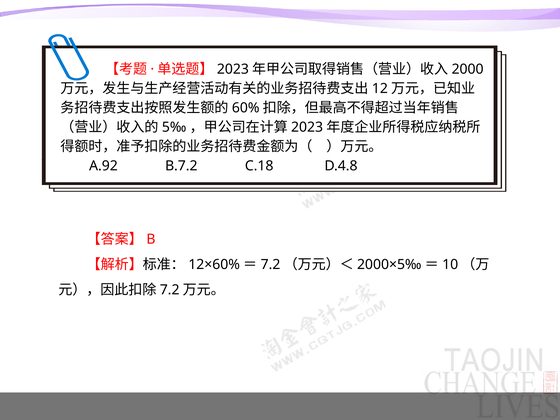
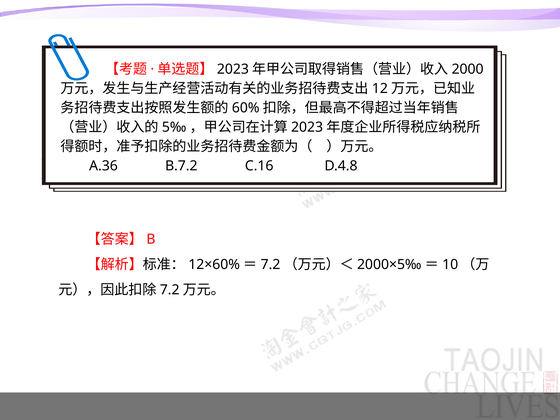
A.92: A.92 -> A.36 (103, 166)
C.18: C.18 -> C.16 (259, 166)
